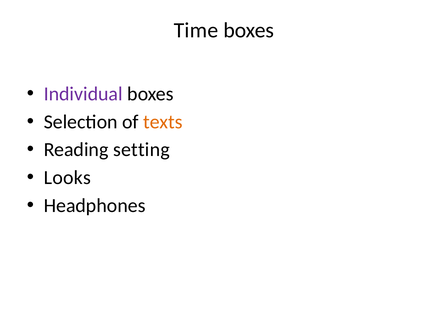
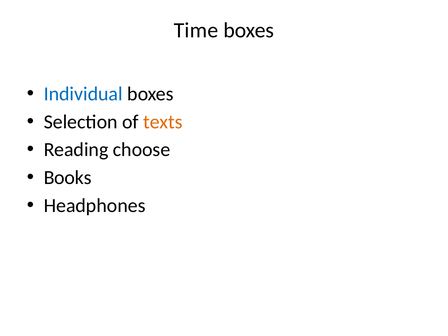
Individual colour: purple -> blue (83, 94)
setting: setting -> choose (142, 150)
Looks: Looks -> Books (68, 178)
